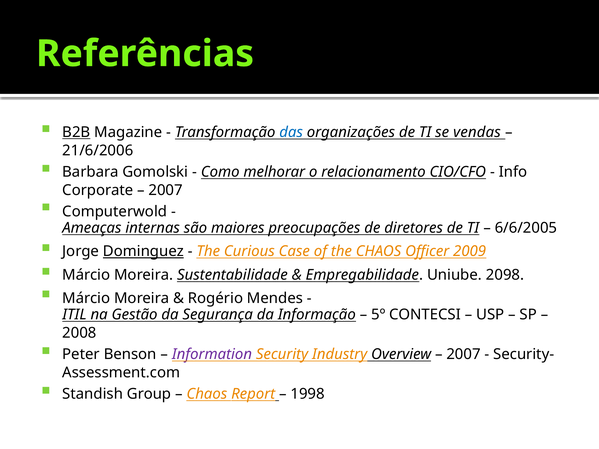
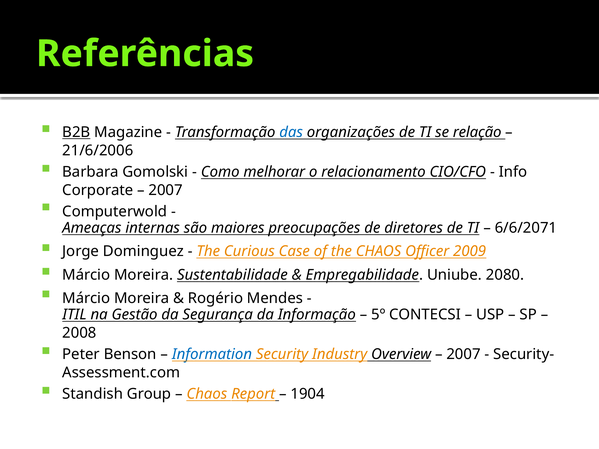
vendas: vendas -> relação (477, 132)
6/6/2005: 6/6/2005 -> 6/6/2071 (526, 228)
Dominguez underline: present -> none (143, 251)
2098: 2098 -> 2080 (505, 275)
Information colour: purple -> blue (212, 354)
1998: 1998 -> 1904 (308, 394)
